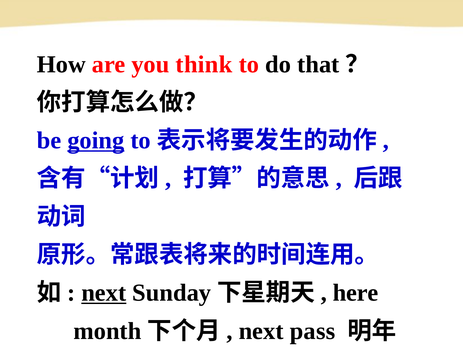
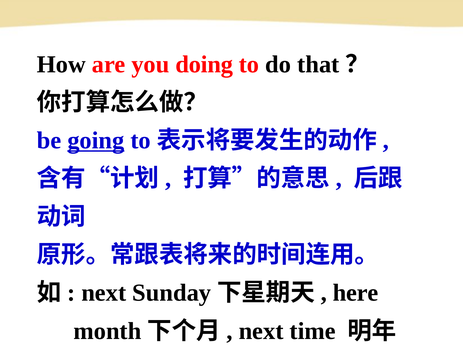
think: think -> doing (204, 64)
next underline: present -> none (104, 293)
pass: pass -> time (313, 331)
